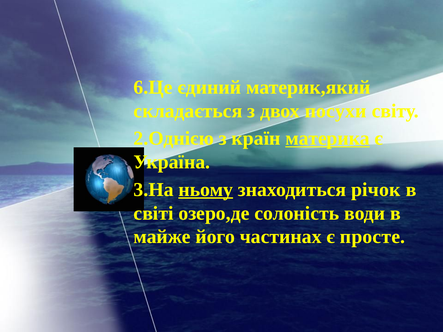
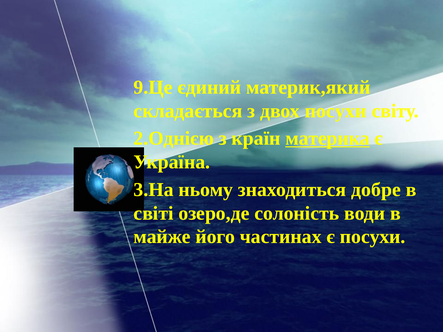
6.Це: 6.Це -> 9.Це (153, 87)
ньому underline: present -> none (206, 190)
річок: річок -> добре (376, 190)
є просте: просте -> посухи (373, 237)
